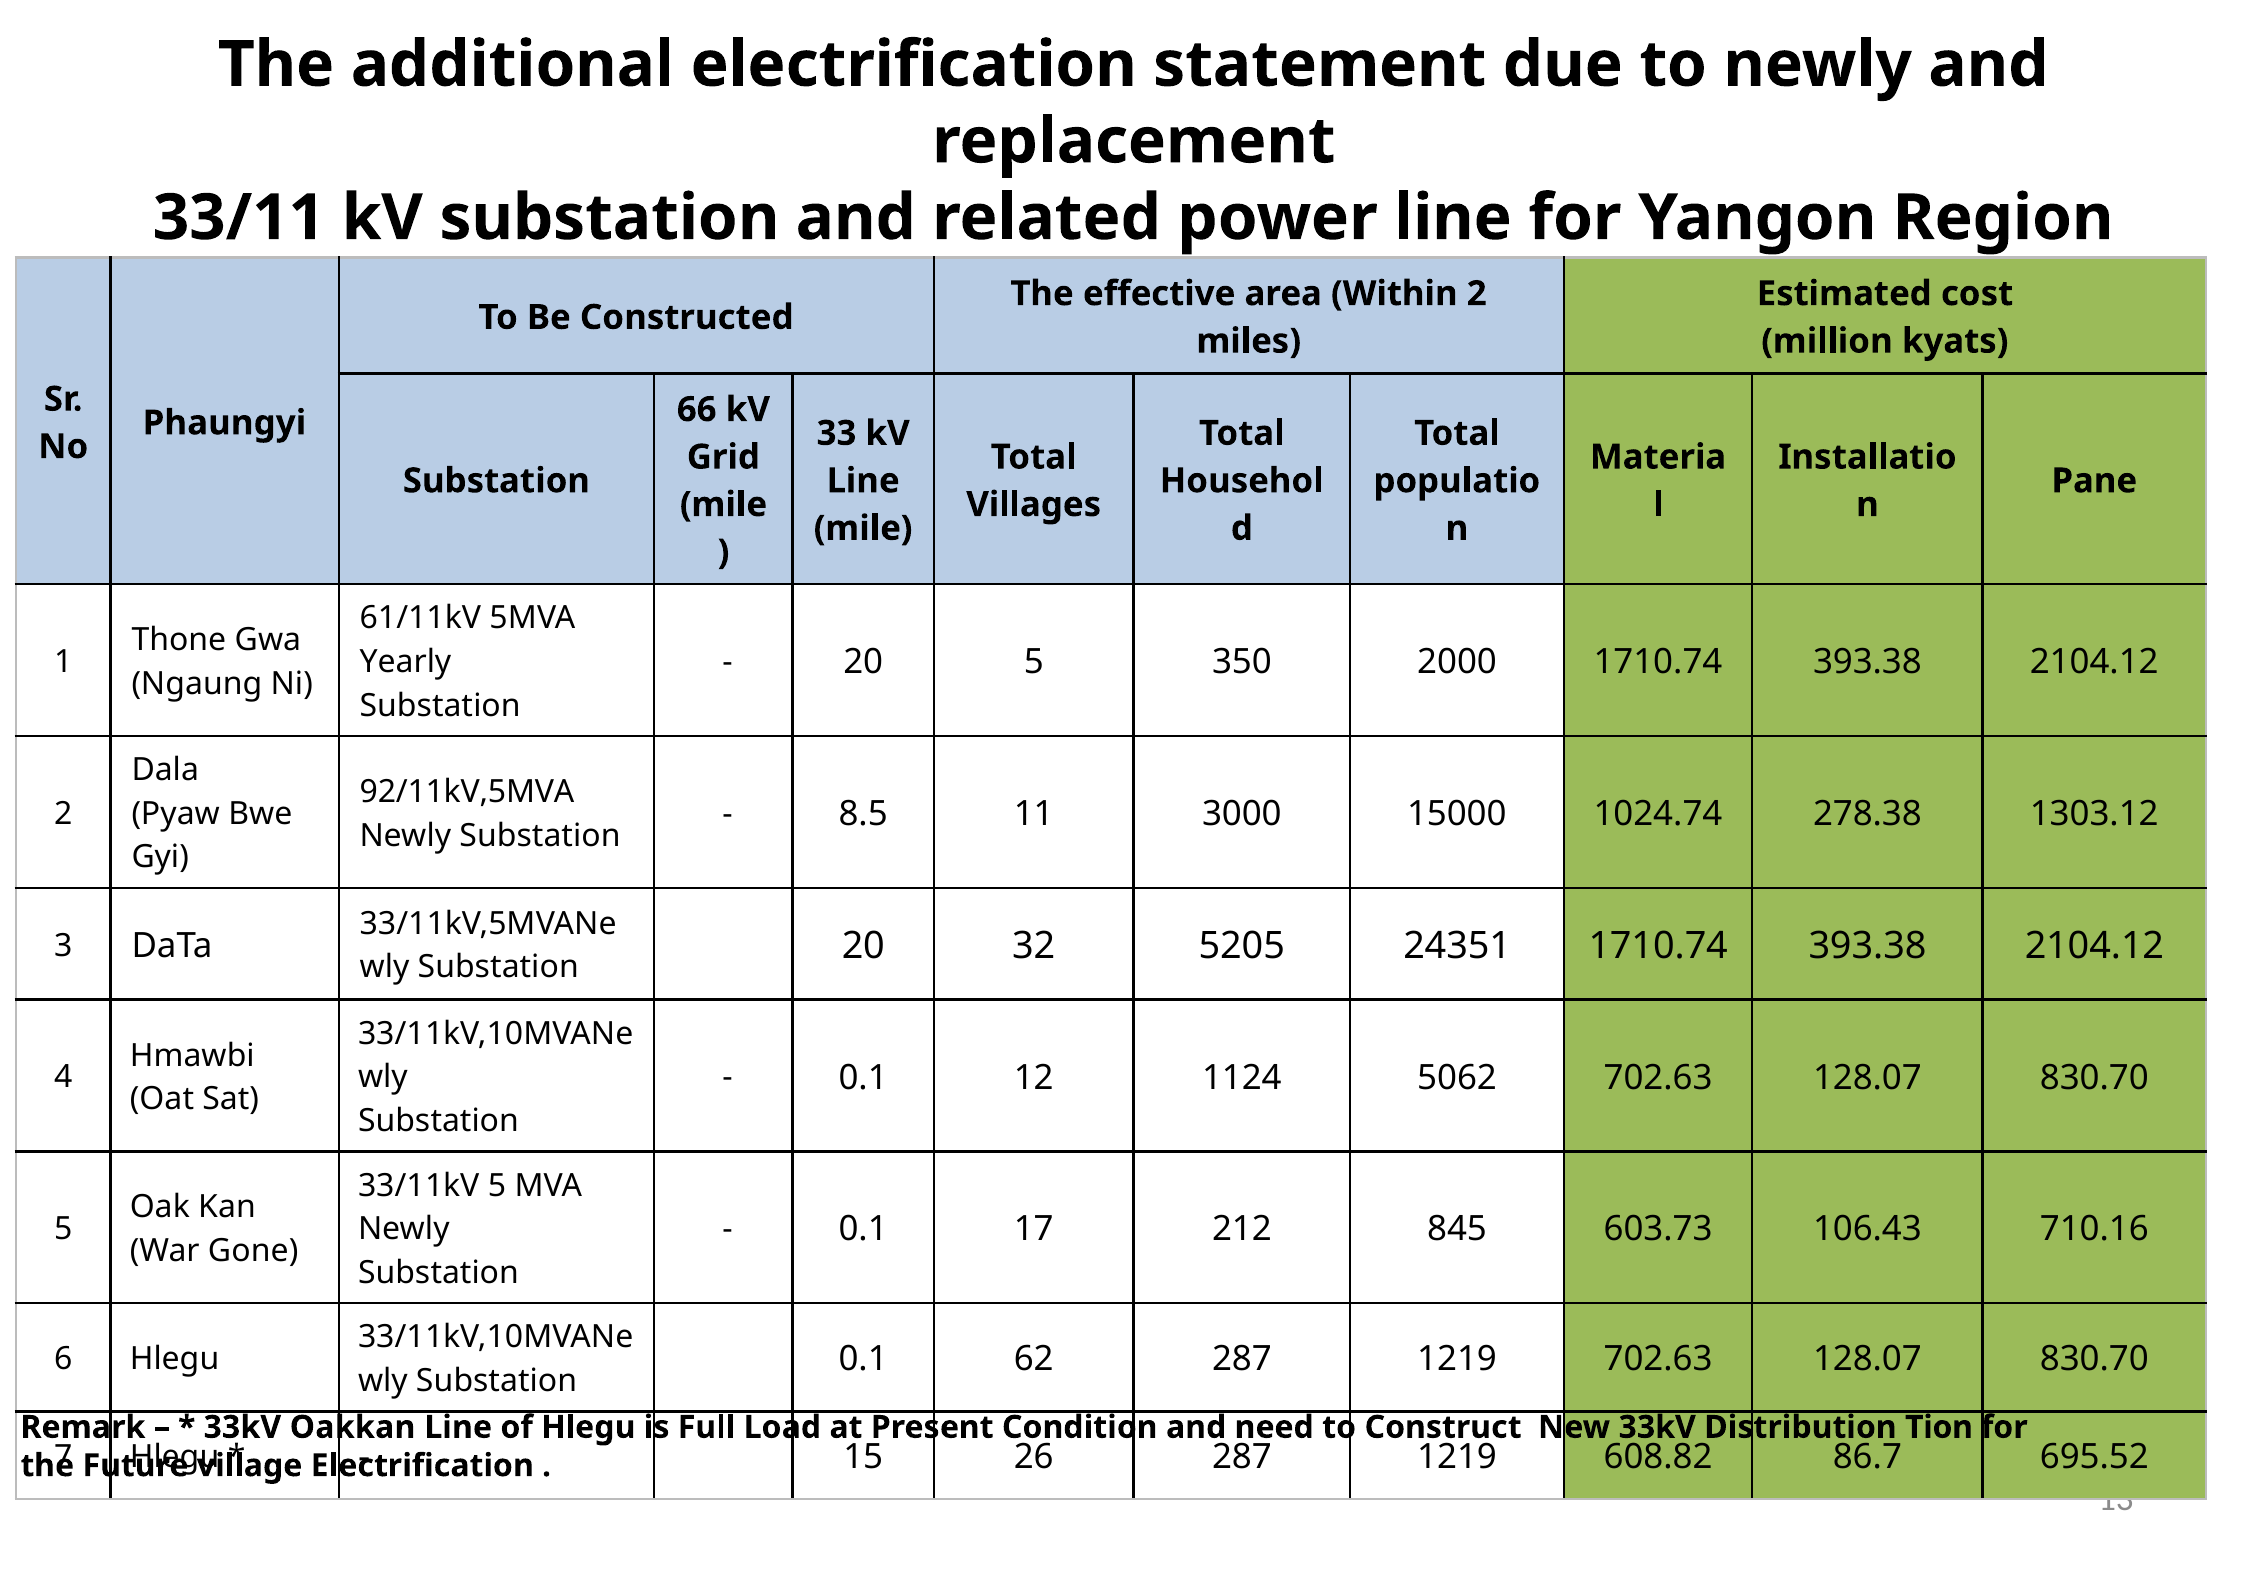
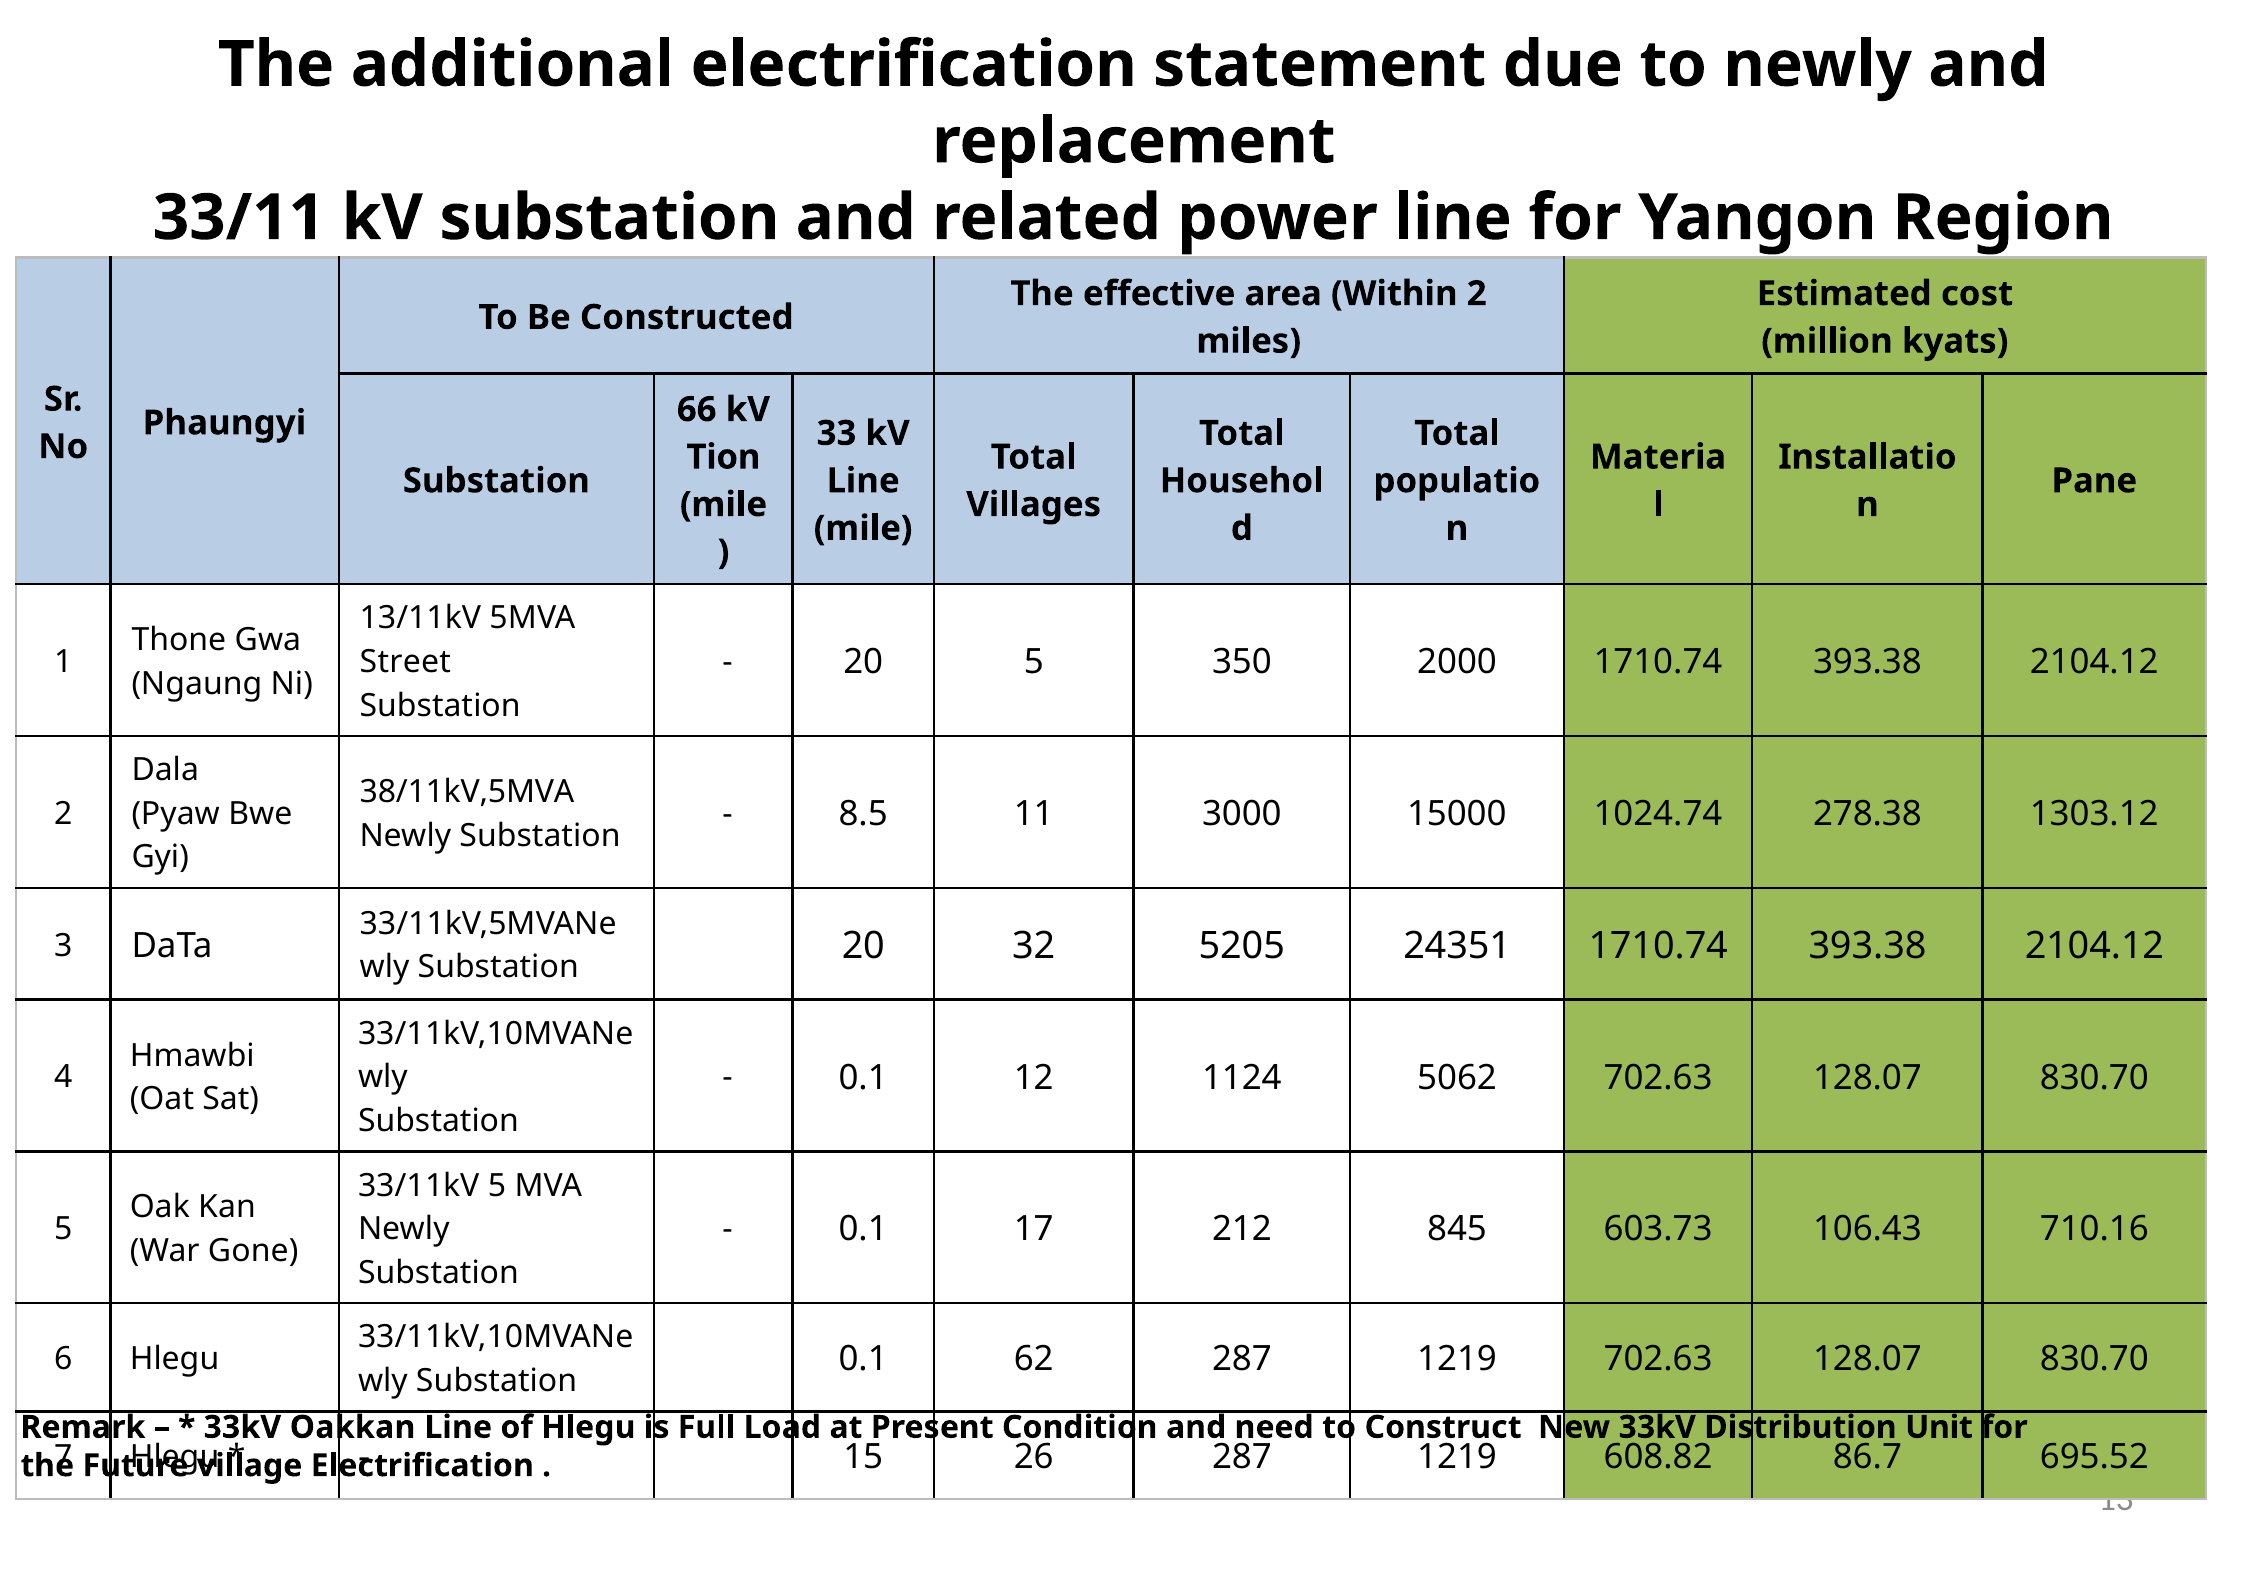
Grid: Grid -> Tion (723, 457)
61/11kV: 61/11kV -> 13/11kV (420, 618)
Yearly: Yearly -> Street (405, 662)
92/11kV,5MVA: 92/11kV,5MVA -> 38/11kV,5MVA (467, 792)
Tion: Tion -> Unit (1939, 1427)
